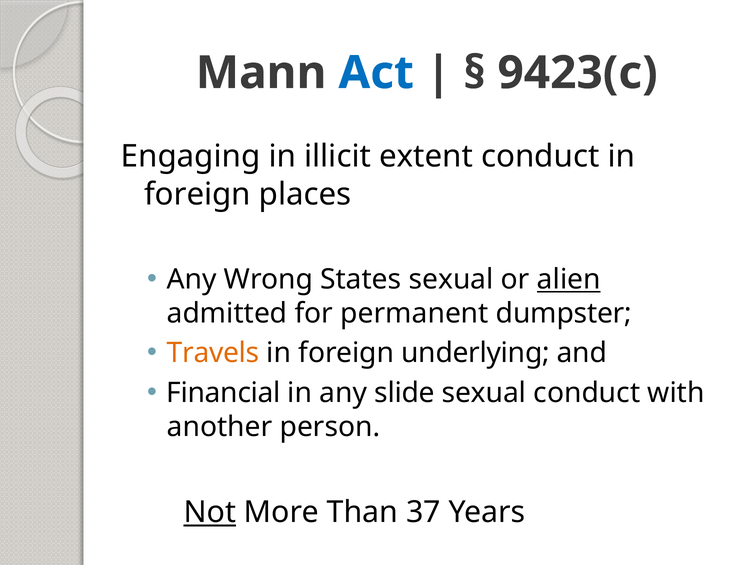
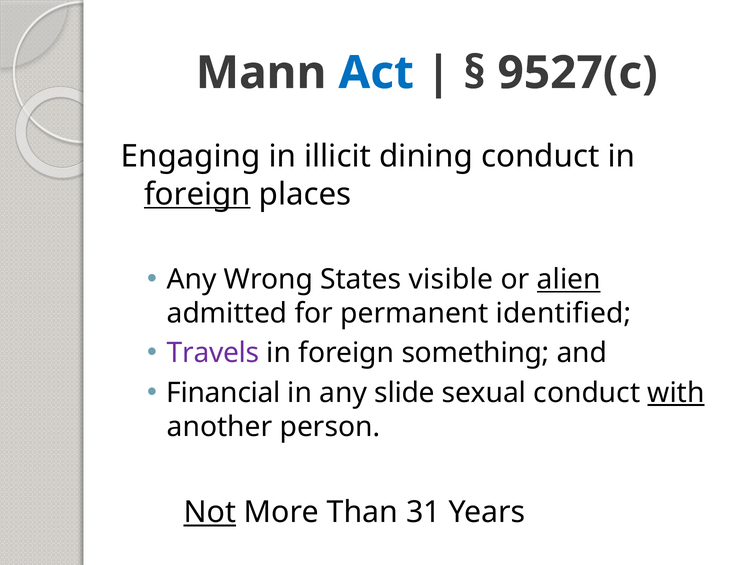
9423(c: 9423(c -> 9527(c (578, 73)
extent: extent -> dining (426, 156)
foreign underline: none -> present (197, 194)
States sexual: sexual -> visible (451, 279)
dumpster: dumpster -> identified (564, 313)
Travels colour: orange -> purple (213, 353)
underlying: underlying -> something (476, 353)
with underline: none -> present (676, 393)
37: 37 -> 31 (423, 512)
